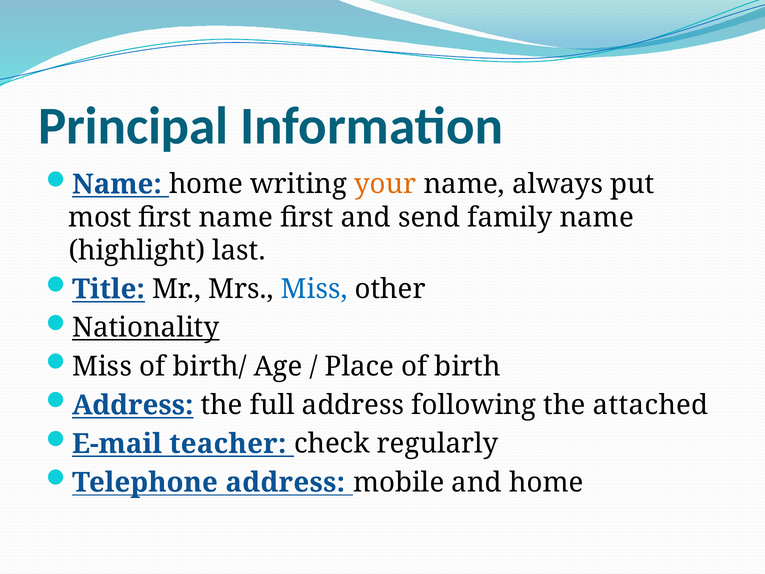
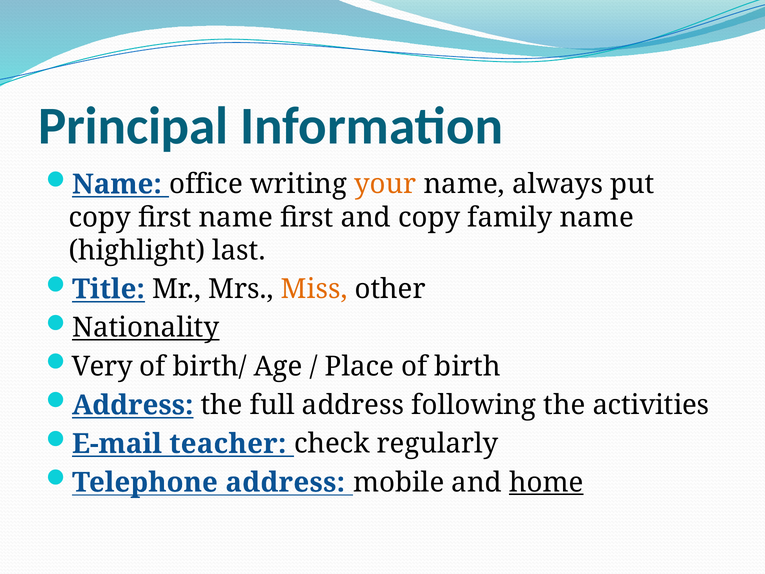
Name home: home -> office (206, 184)
most: most -> copy (100, 217)
and send: send -> copy (429, 217)
Miss colour: blue -> orange (314, 289)
Miss: Miss -> Very (102, 366)
attached: attached -> activities (651, 405)
home underline: none -> present (546, 482)
